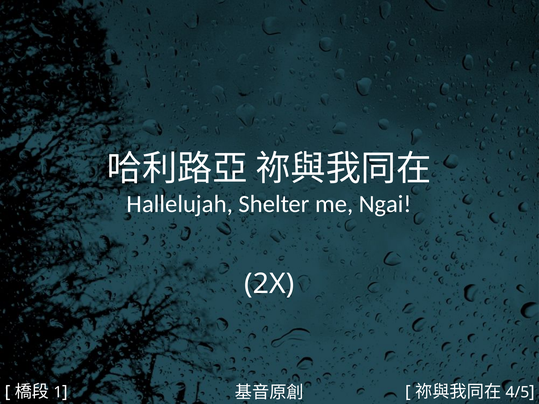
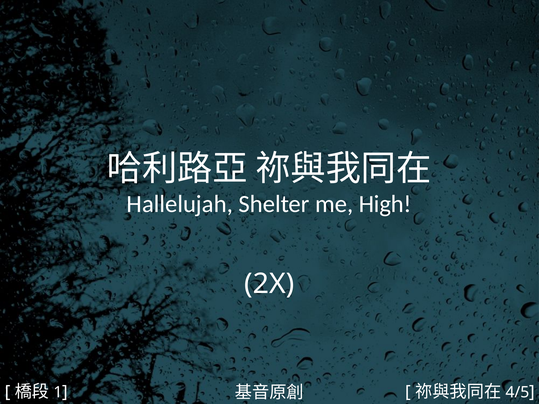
Ngai: Ngai -> High (385, 204)
